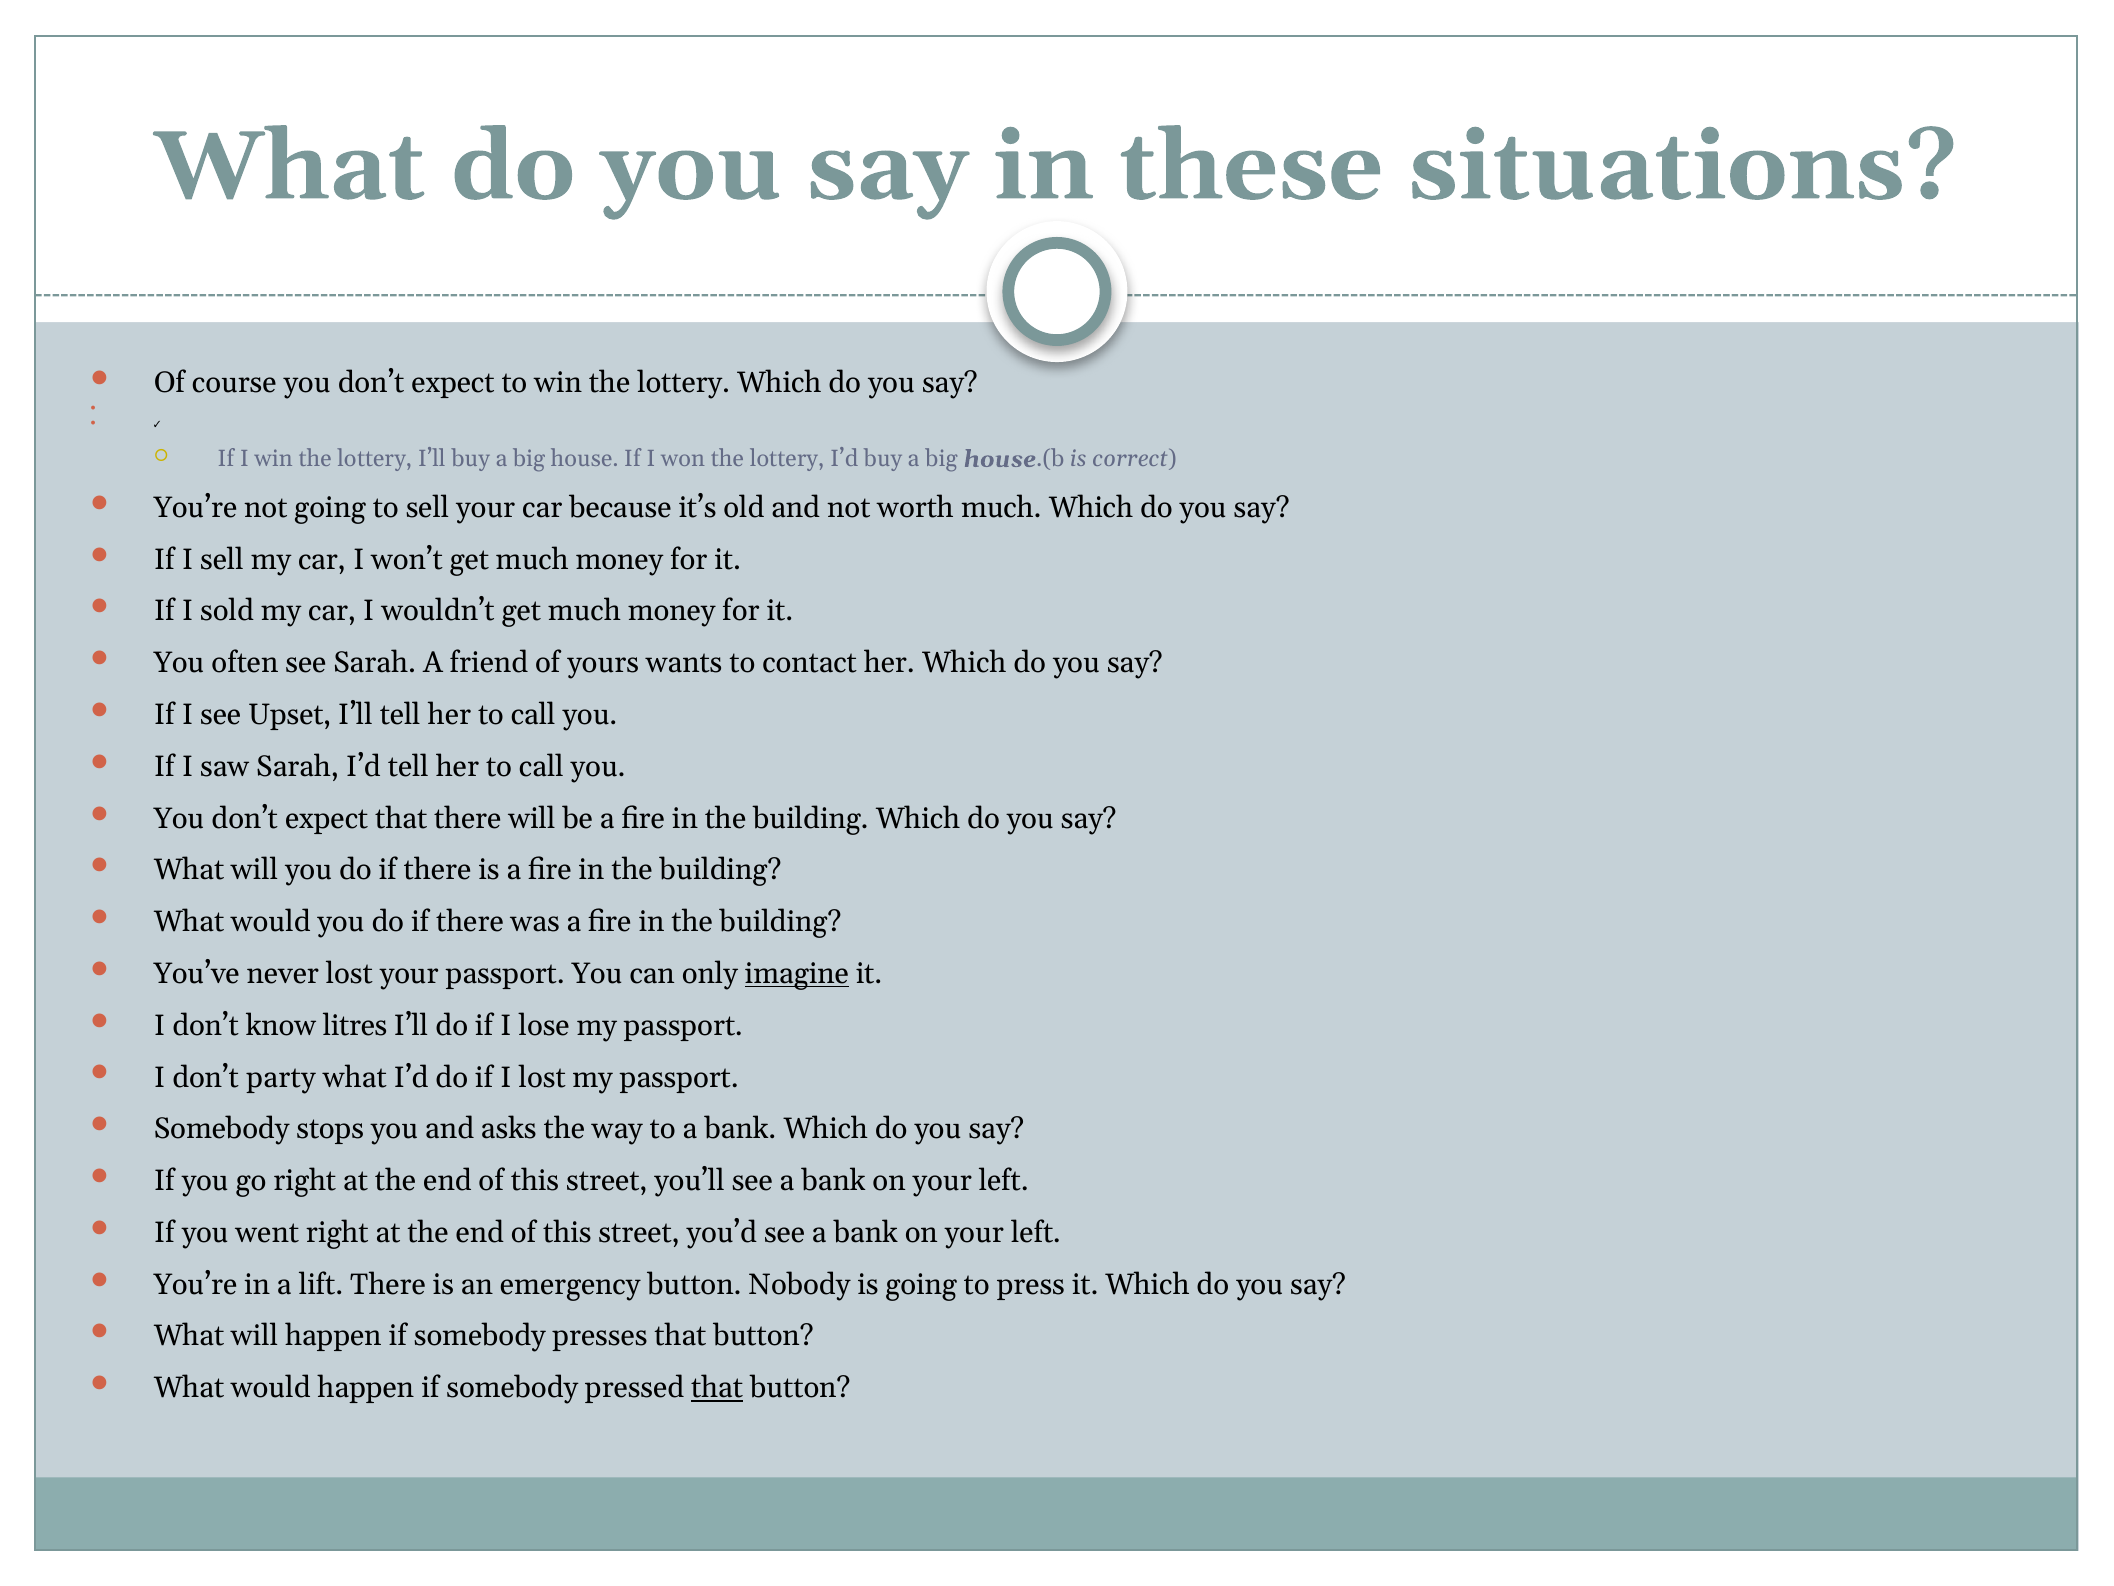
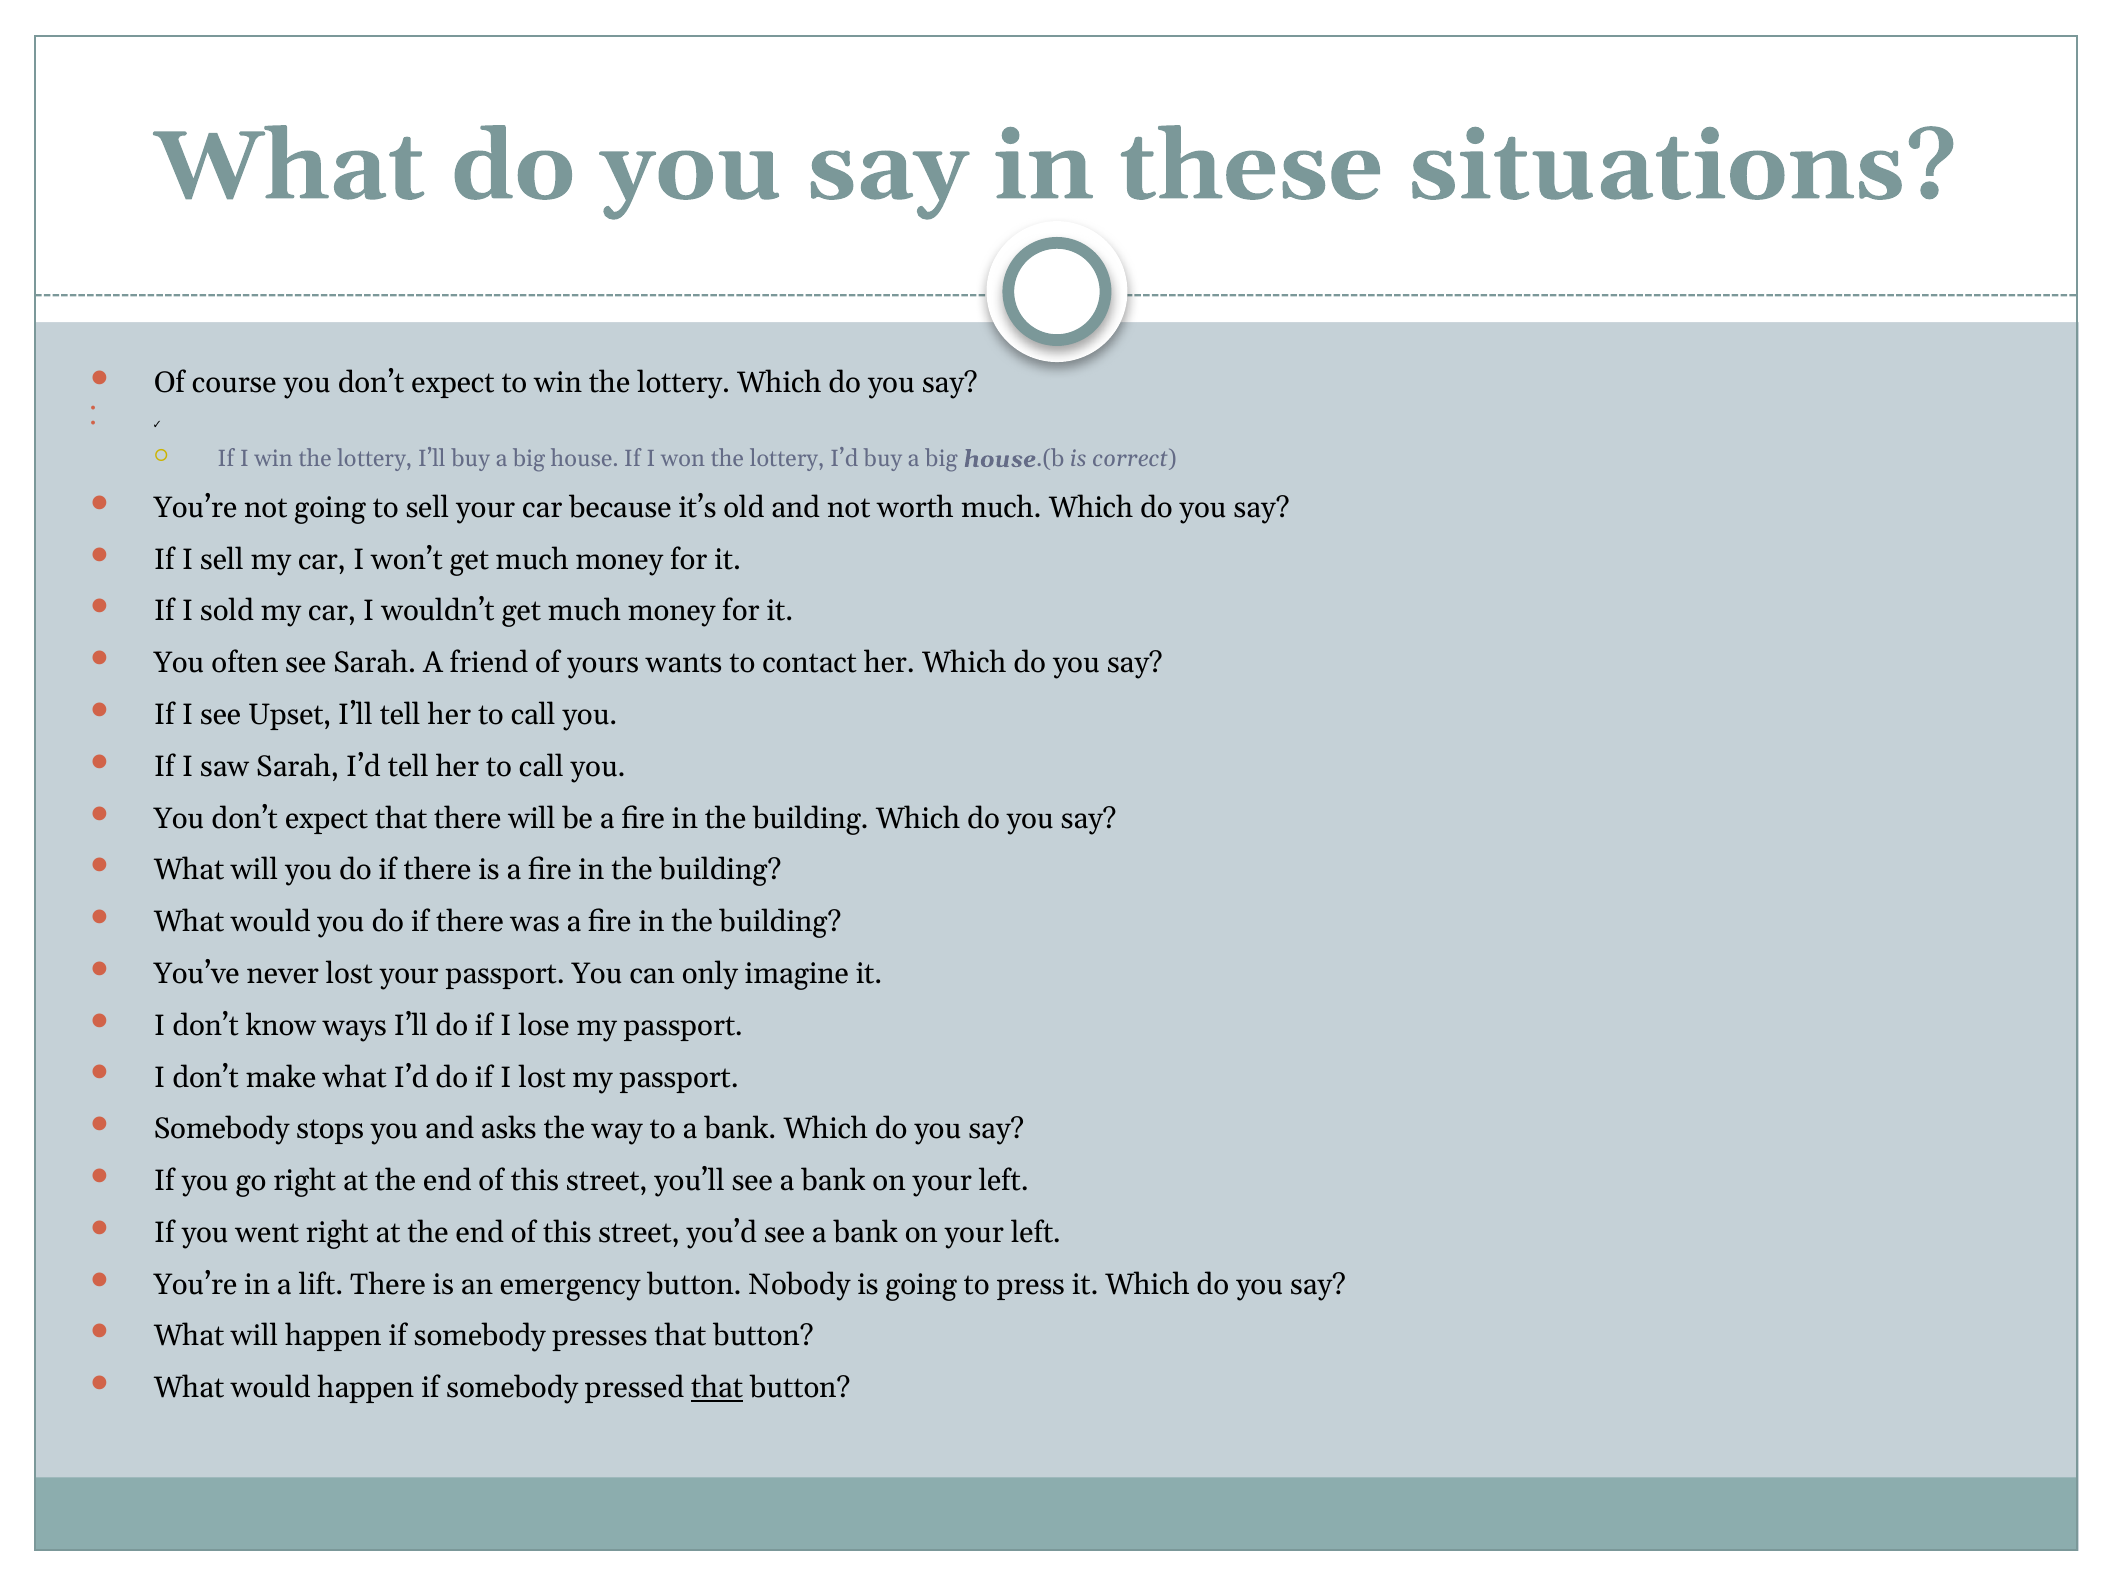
imagine underline: present -> none (797, 973)
litres: litres -> ways (355, 1025)
party: party -> make (281, 1077)
